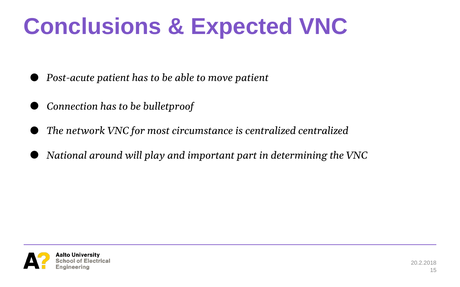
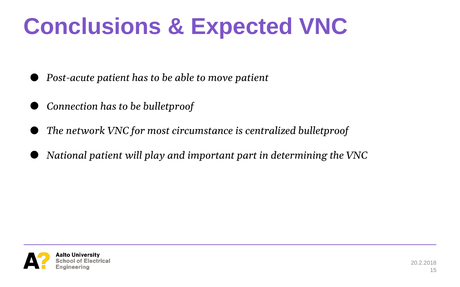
centralized centralized: centralized -> bulletproof (323, 131)
National around: around -> patient (106, 156)
